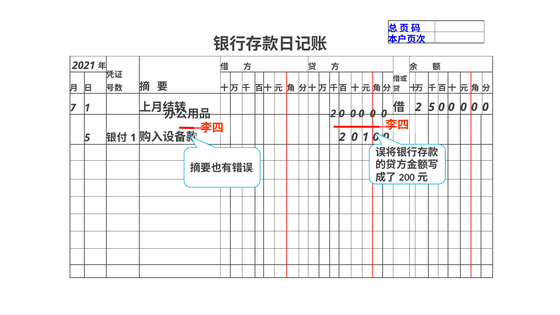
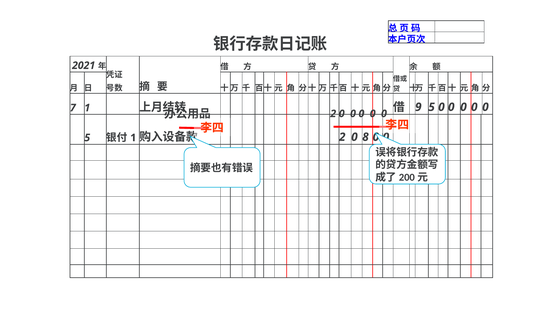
2: 2 -> 9 (418, 107)
0 1: 1 -> 8 (365, 137)
